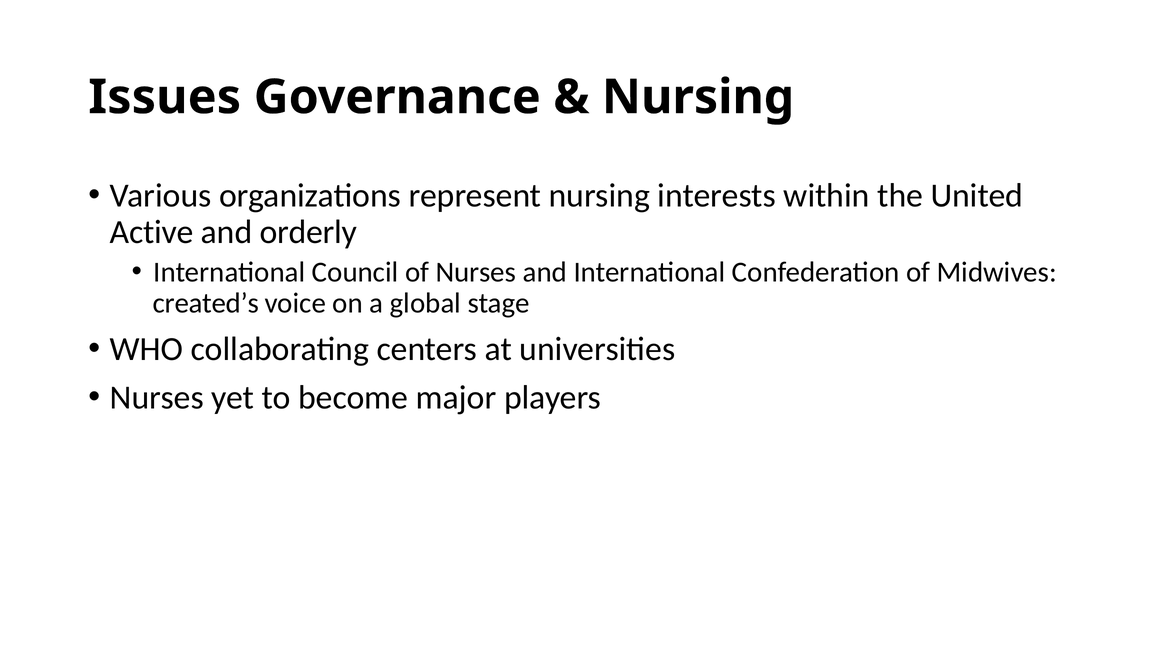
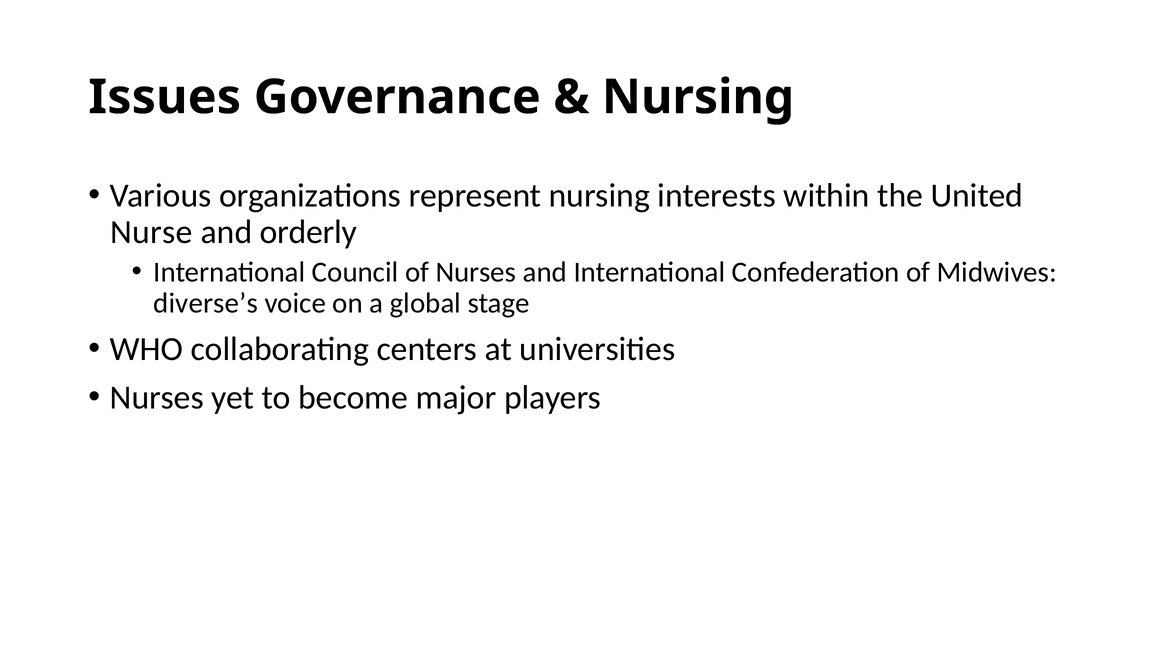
Active: Active -> Nurse (151, 232)
created’s: created’s -> diverse’s (206, 303)
